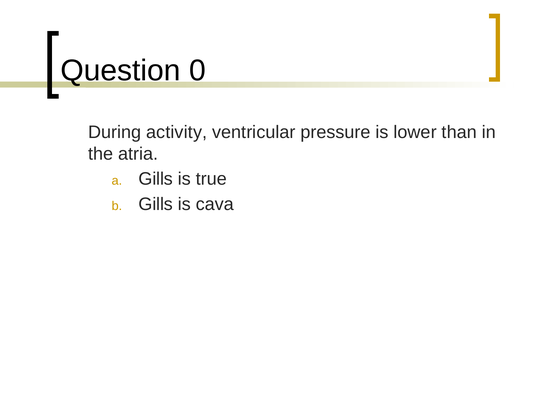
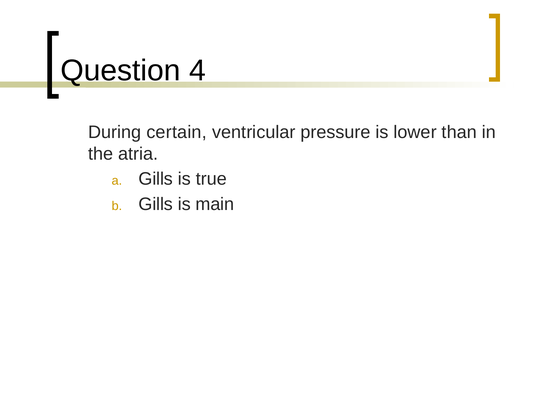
0: 0 -> 4 (197, 71)
activity: activity -> certain (177, 132)
cava: cava -> main (215, 204)
